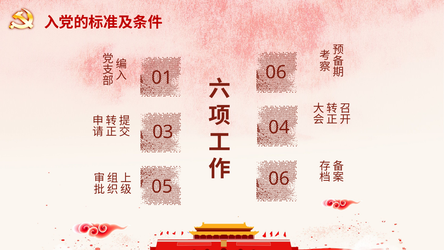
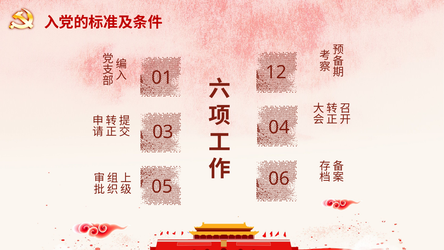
06: 06 -> 12 (276, 72)
